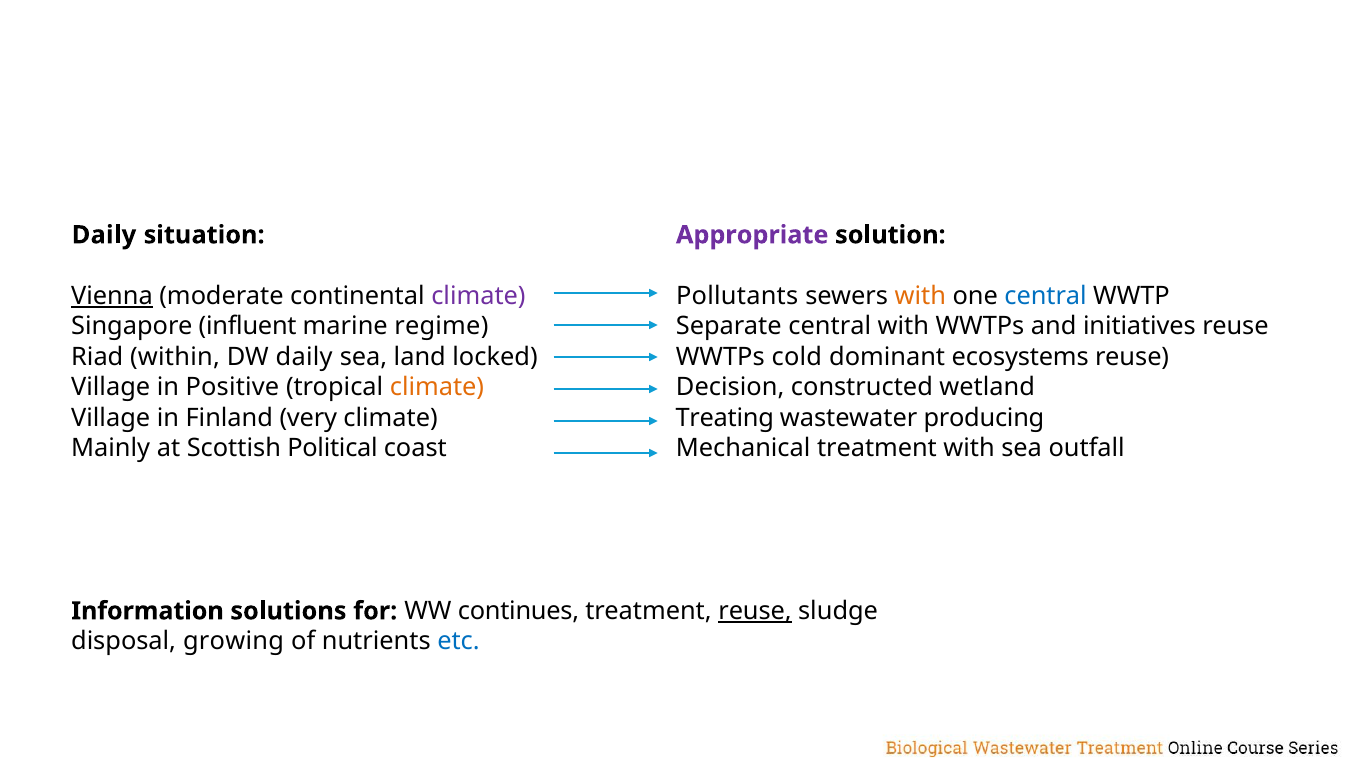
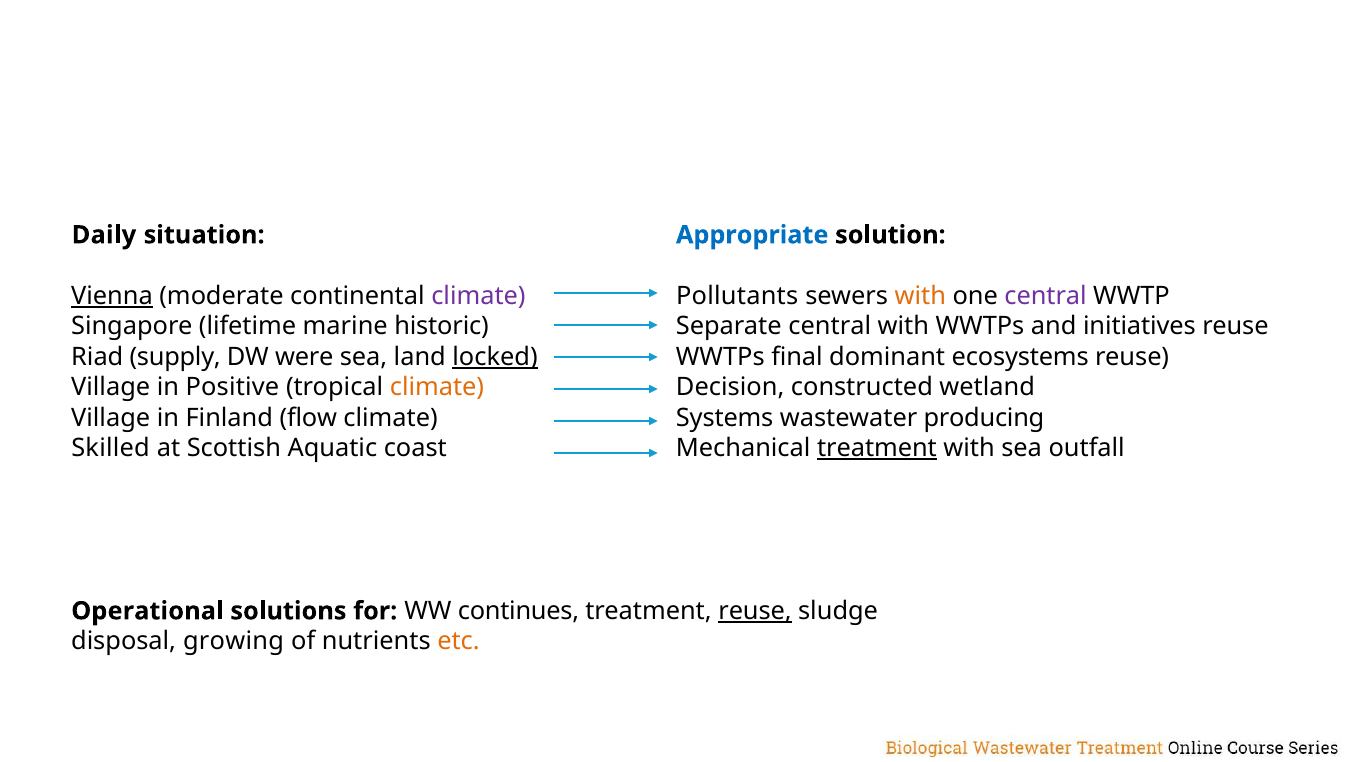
Appropriate colour: purple -> blue (752, 235)
central colour: blue -> purple (1046, 296)
influent: influent -> lifetime (248, 326)
regime: regime -> historic (442, 326)
within: within -> supply (175, 357)
DW daily: daily -> were (304, 357)
locked underline: none -> present (495, 357)
cold: cold -> final (797, 357)
very: very -> flow (308, 418)
Treating: Treating -> Systems (725, 418)
Mainly: Mainly -> Skilled (111, 448)
Political: Political -> Aquatic (332, 448)
treatment underline: none -> present (877, 448)
Information: Information -> Operational (147, 611)
etc colour: blue -> orange (458, 641)
